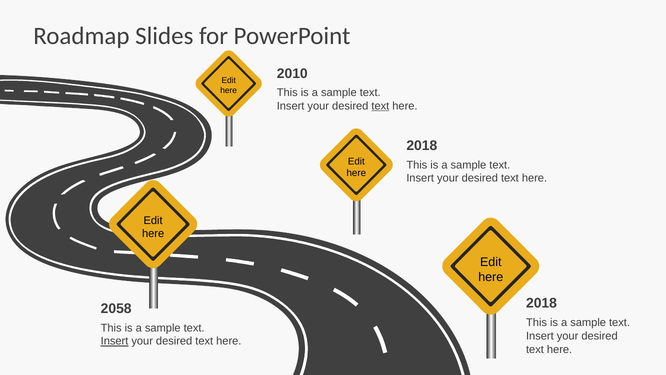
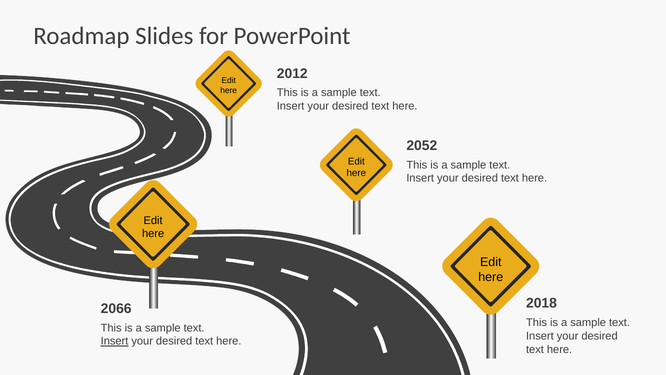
2010: 2010 -> 2012 (292, 73)
text underline: present -> none (380, 106)
2018: 2018 -> 2052 (422, 146)
2058: 2058 -> 2066 (116, 308)
